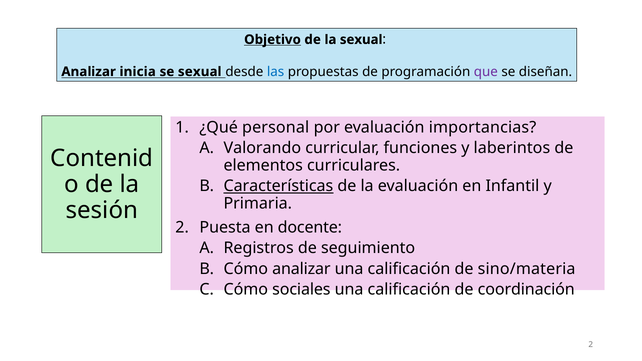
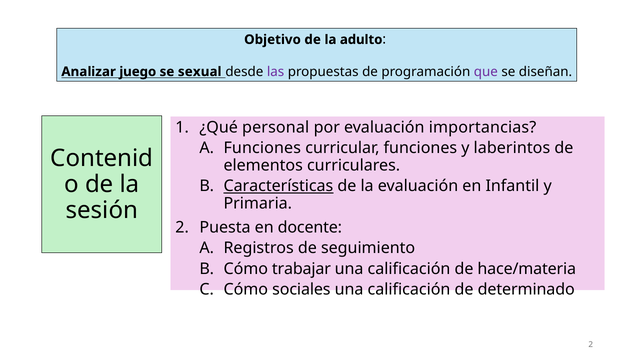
Objetivo underline: present -> none (272, 40)
la sexual: sexual -> adulto (361, 40)
inicia: inicia -> juego (138, 72)
las colour: blue -> purple (276, 72)
Valorando: Valorando -> Funciones (262, 148)
Cómo analizar: analizar -> trabajar (301, 269)
sino/materia: sino/materia -> hace/materia (527, 269)
coordinación: coordinación -> determinado (526, 290)
